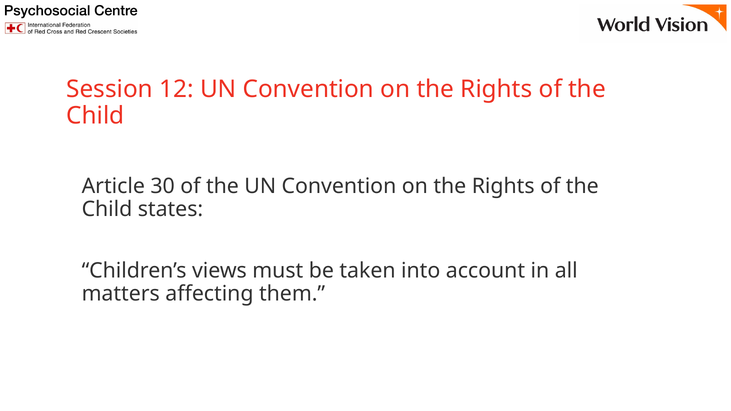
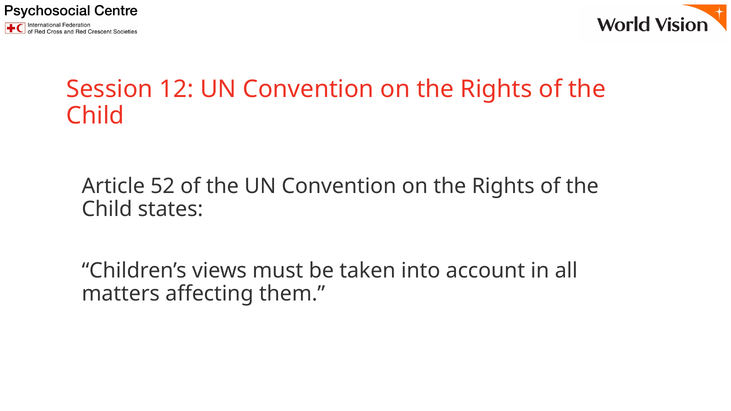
30: 30 -> 52 (163, 186)
